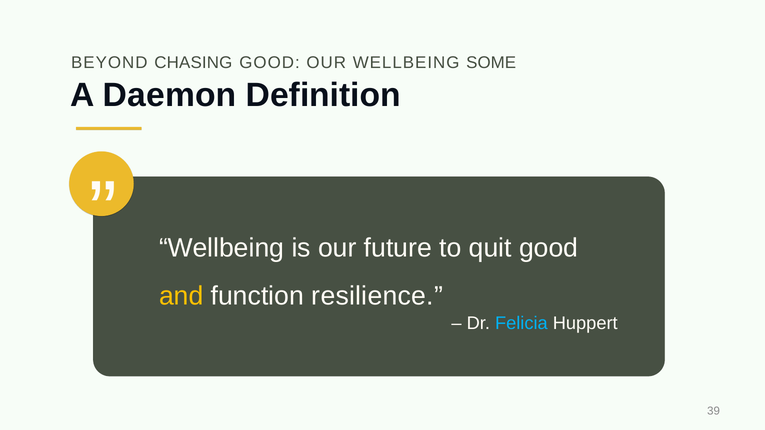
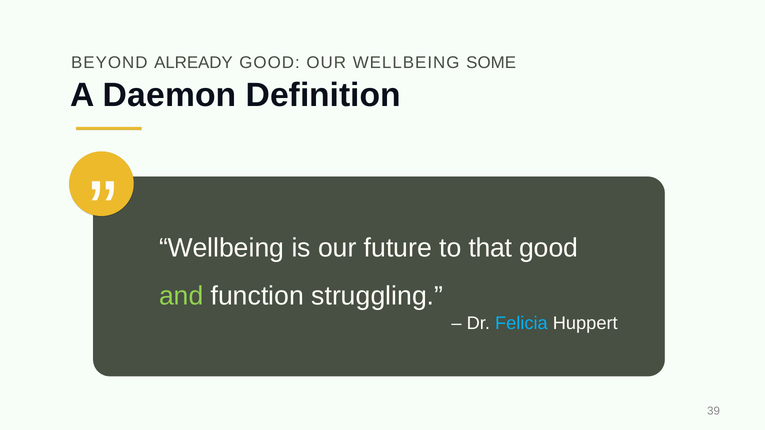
CHASING: CHASING -> ALREADY (193, 63)
quit: quit -> that (490, 248)
and colour: yellow -> light green (181, 296)
resilience: resilience -> struggling (377, 296)
